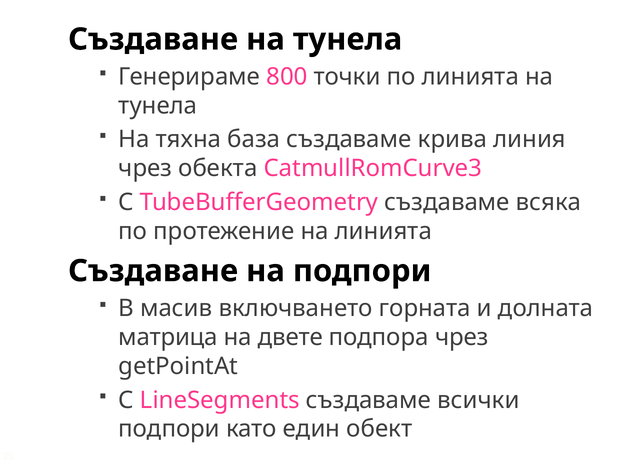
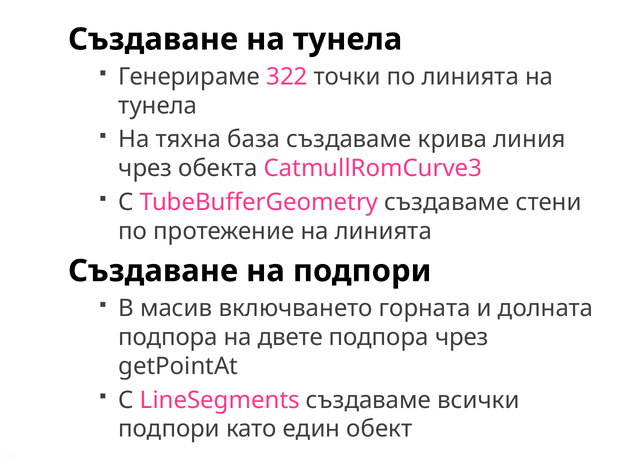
800: 800 -> 322 (287, 77)
всяка: всяка -> стени (549, 202)
матрица: матрица -> подпора (168, 337)
